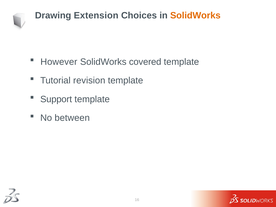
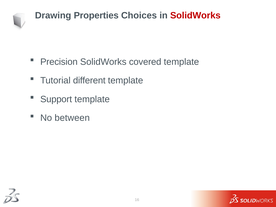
Extension: Extension -> Properties (96, 15)
SolidWorks colour: orange -> red (195, 15)
However: However -> Precision (59, 62)
revision: revision -> different (89, 81)
